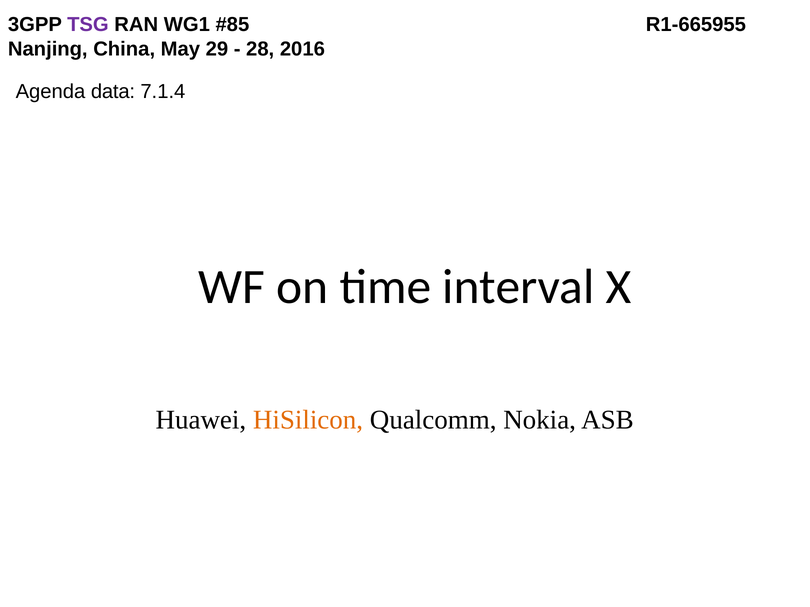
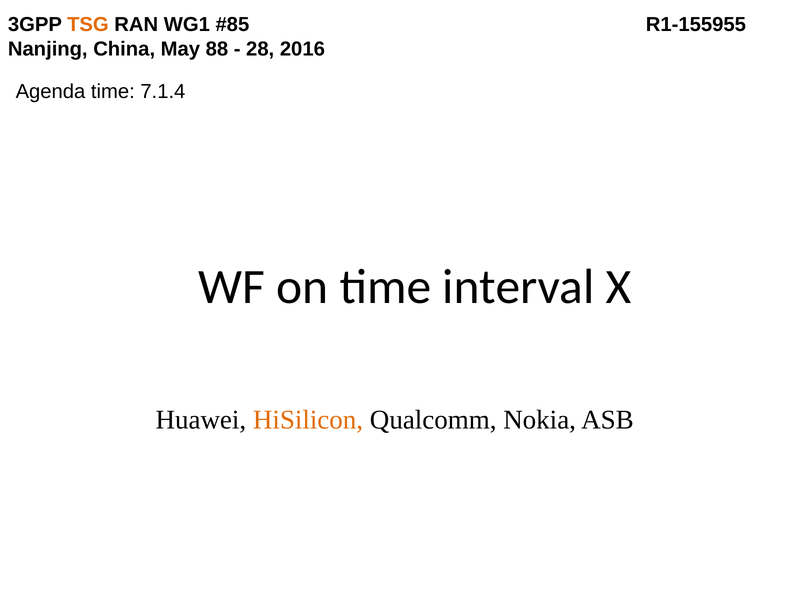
TSG colour: purple -> orange (88, 25)
R1-665955: R1-665955 -> R1-155955 (696, 25)
29: 29 -> 88 (217, 49)
Agenda data: data -> time (113, 92)
